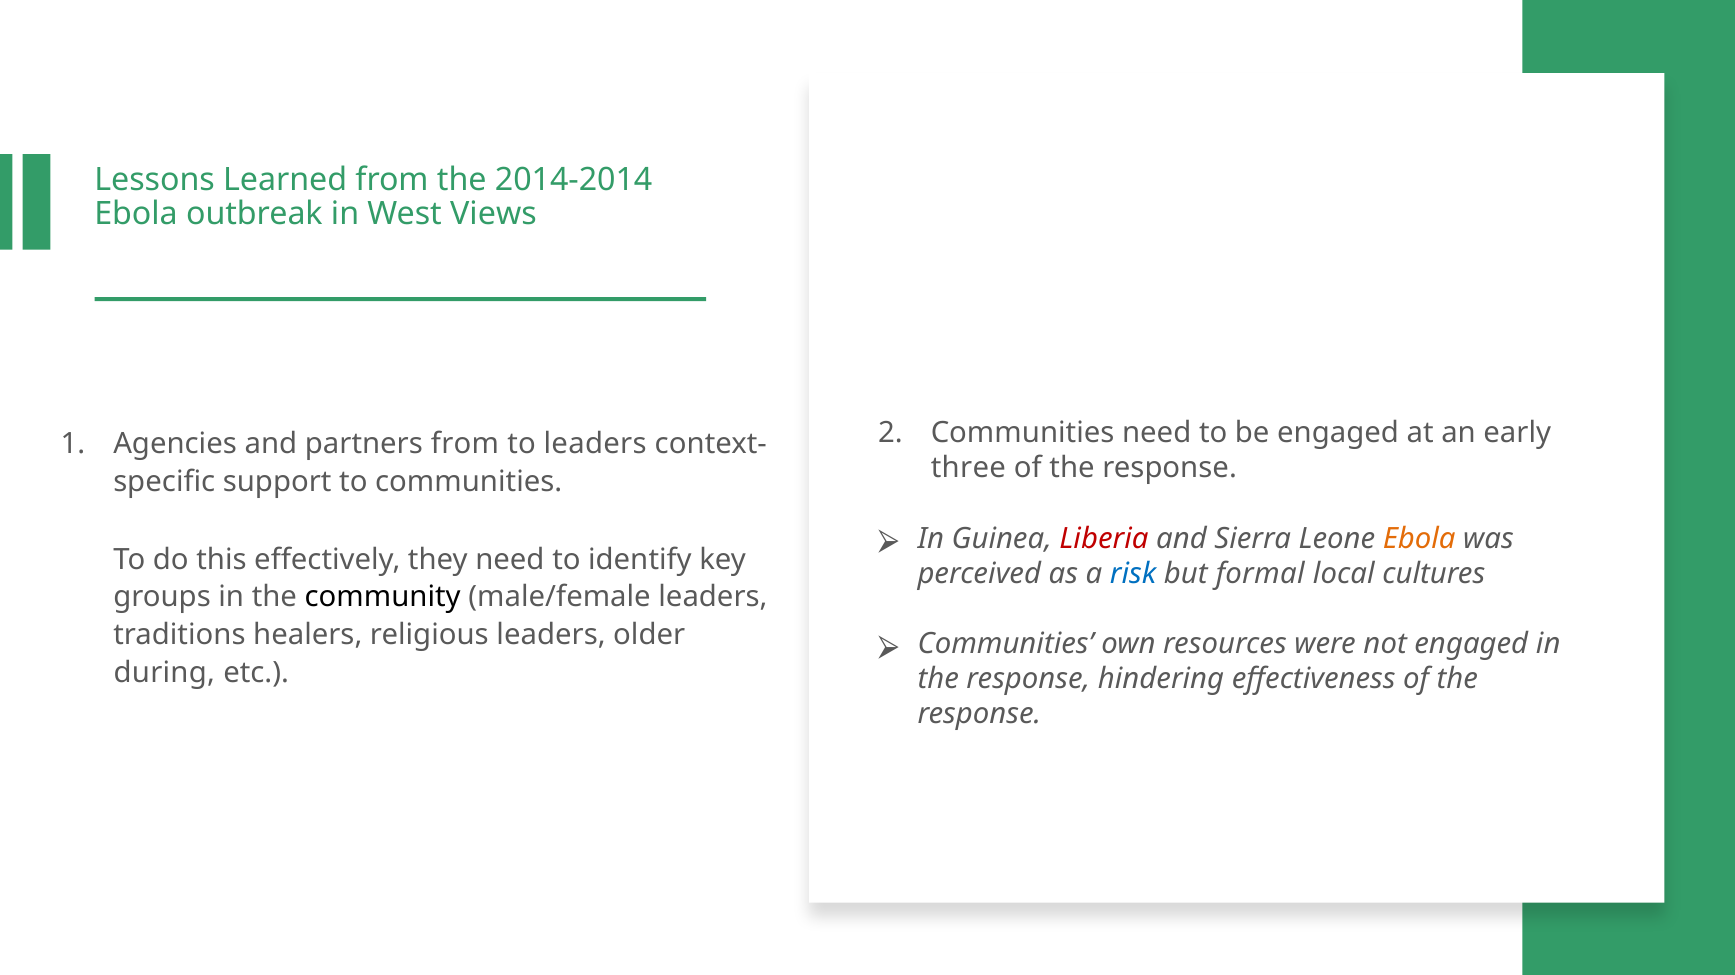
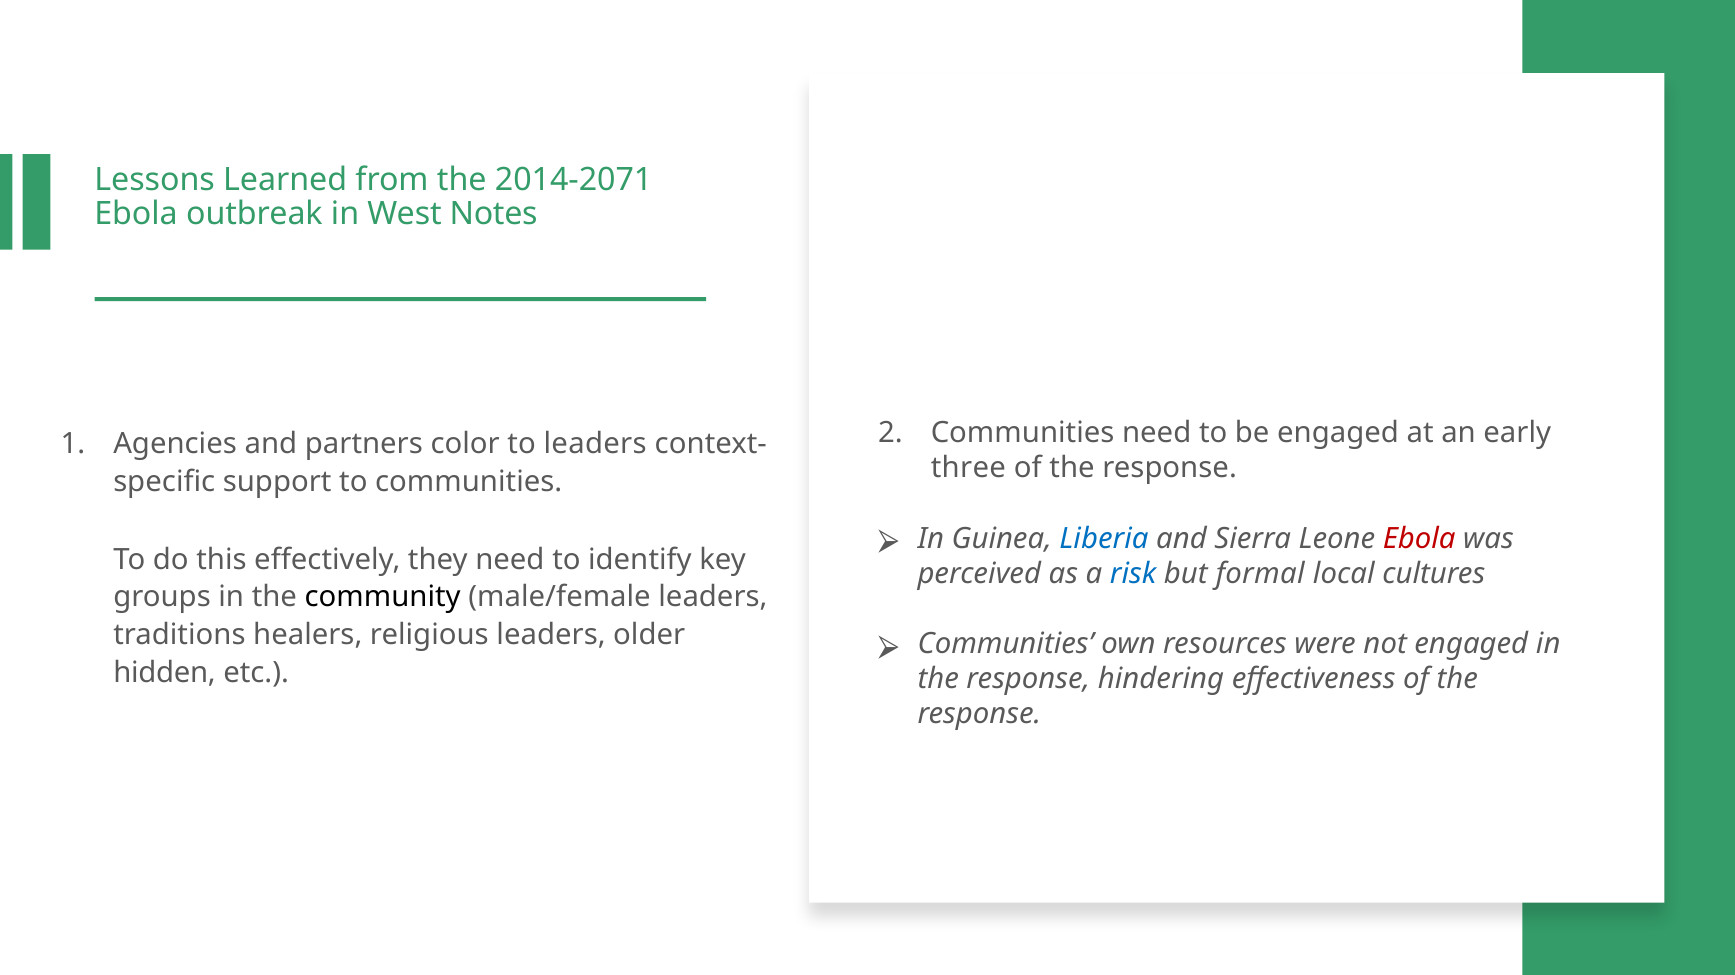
2014-2014: 2014-2014 -> 2014-2071 (574, 180)
Views: Views -> Notes (494, 214)
partners from: from -> color (465, 444)
Liberia colour: red -> blue (1104, 539)
Ebola colour: orange -> red (1419, 539)
during: during -> hidden (165, 673)
